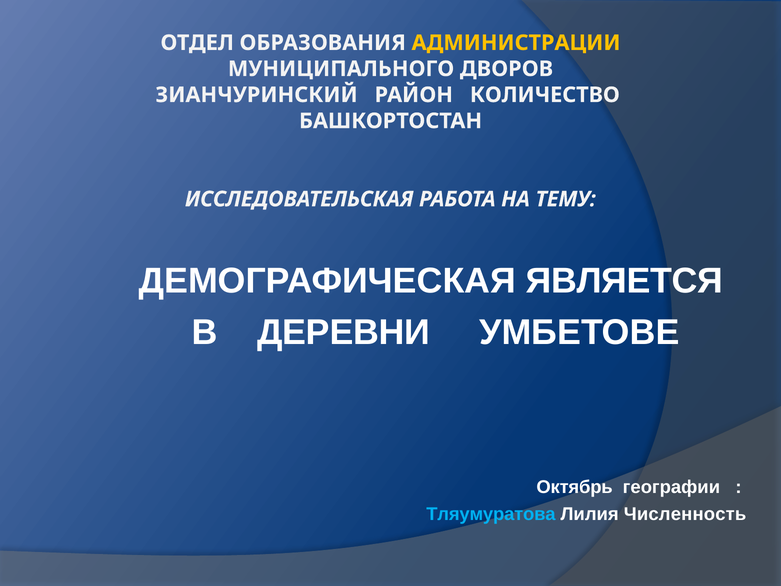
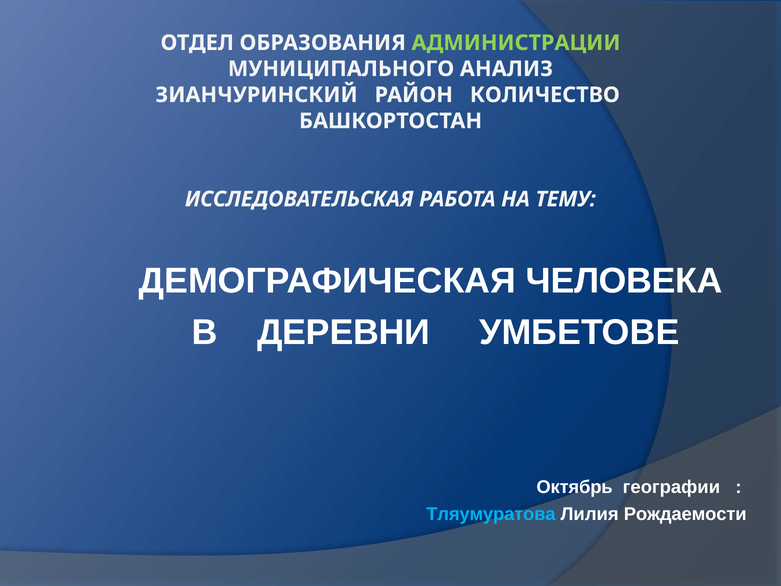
АДМИНИСТРАЦИИ colour: yellow -> light green (516, 43)
ДВОРОВ: ДВОРОВ -> АНАЛИЗ (506, 69)
ЯВЛЯЕТСЯ: ЯВЛЯЕТСЯ -> ЧЕЛОВЕКА (624, 281)
Численность: Численность -> Рождаемости (685, 514)
